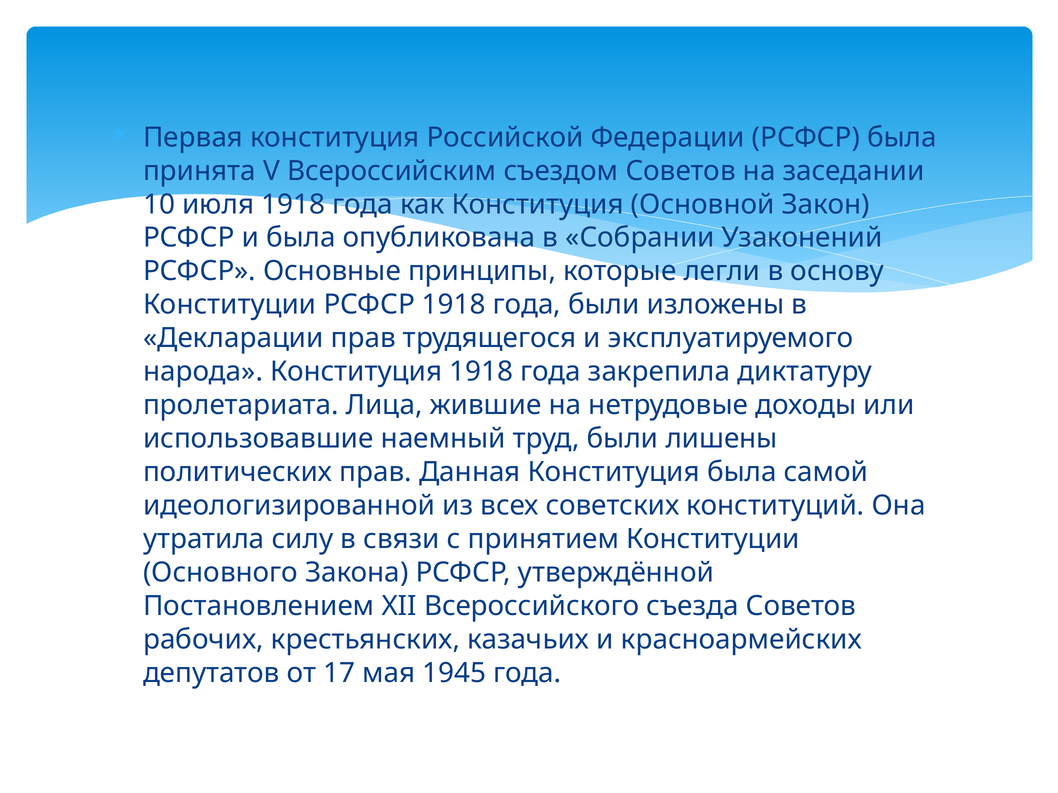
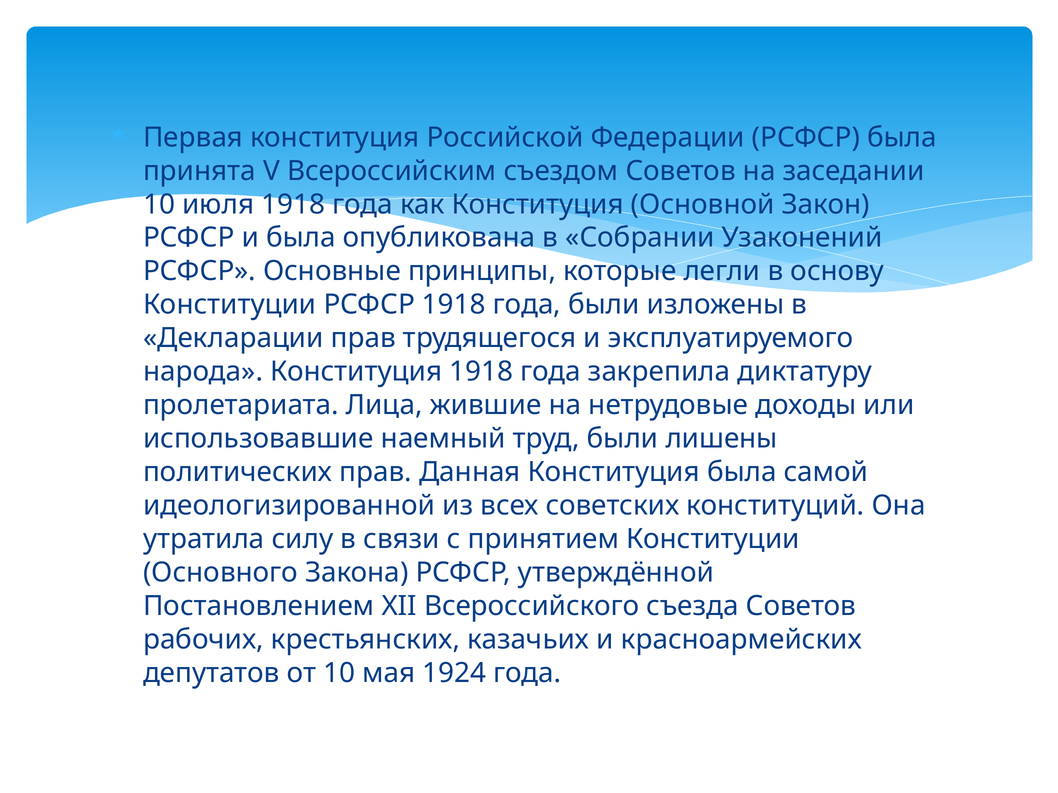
от 17: 17 -> 10 (339, 673)
1945: 1945 -> 1924 (454, 673)
